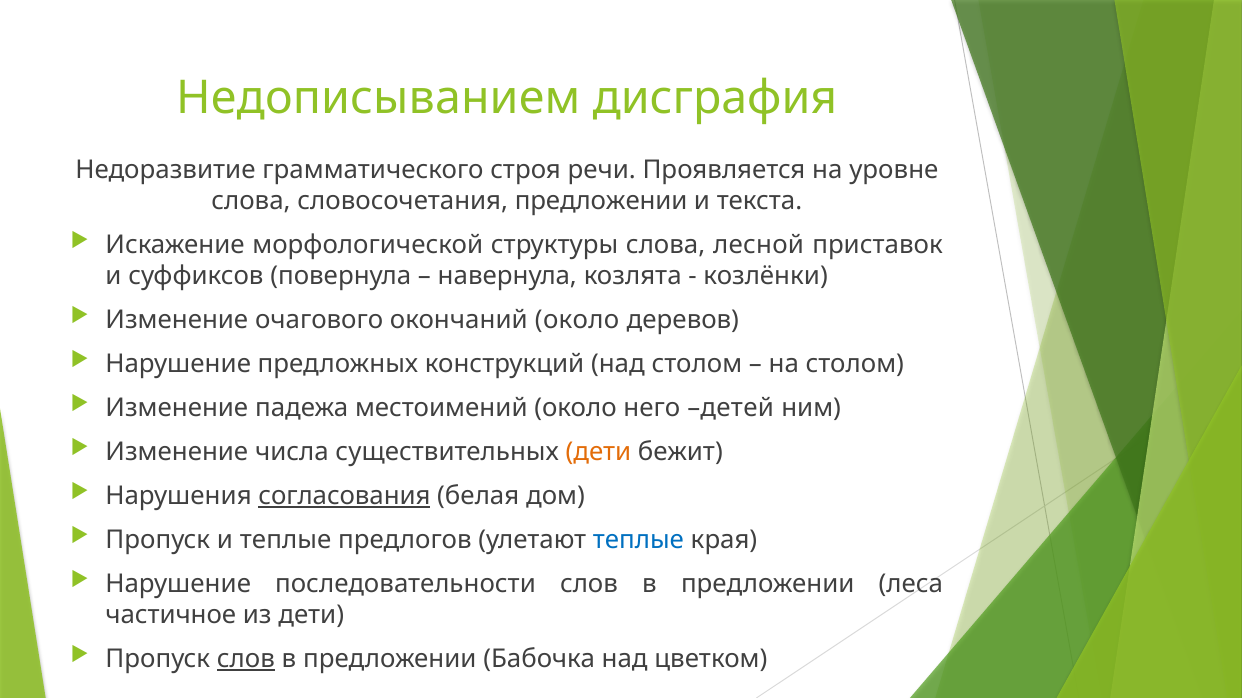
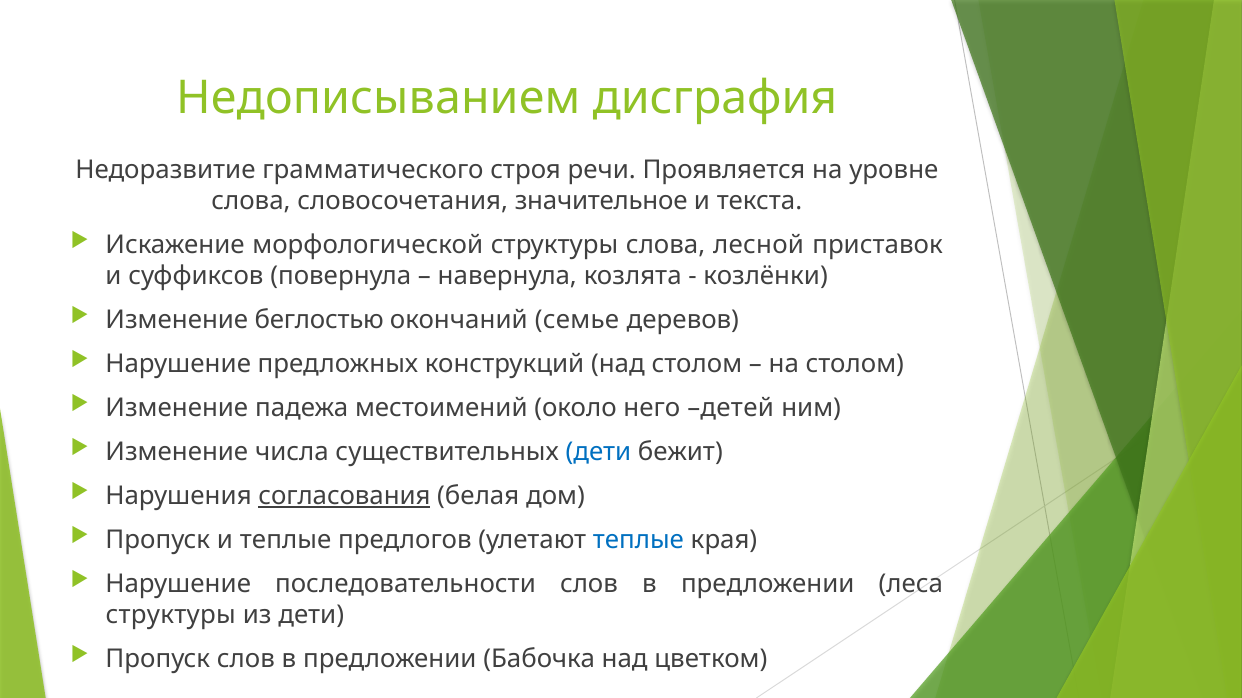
словосочетания предложении: предложении -> значительное (601, 201)
очагового: очагового -> беглостью (319, 320)
окончаний около: около -> семье (577, 320)
дети colour: orange -> blue (598, 452)
частичное: частичное -> структуры (171, 615)
слов underline: present -> none (246, 659)
